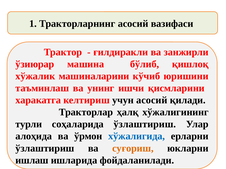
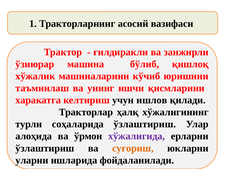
учун асосий: асосий -> ишлов (152, 100)
хўжалигида colour: blue -> purple (137, 137)
ишлаш: ишлаш -> уларни (32, 161)
